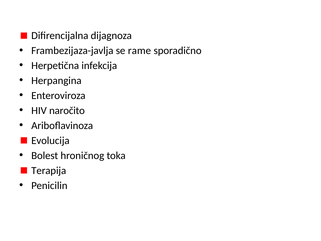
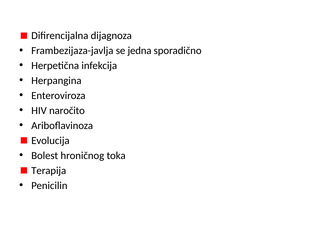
rame: rame -> jedna (140, 51)
